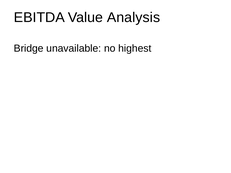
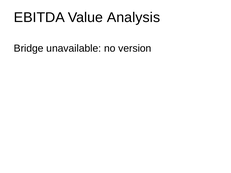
highest: highest -> version (135, 48)
